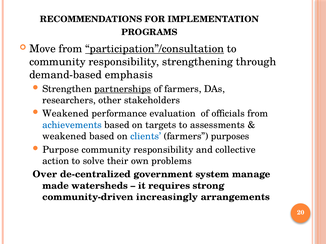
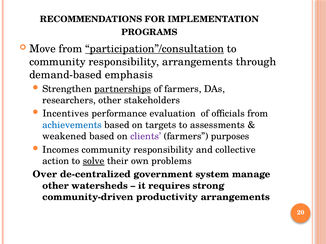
responsibility strengthening: strengthening -> arrangements (198, 62)
Weakened: Weakened -> Incentives (66, 114)
clients colour: blue -> purple (146, 137)
Purpose: Purpose -> Incomes (61, 150)
solve underline: none -> present (94, 161)
made: made -> other (56, 186)
increasingly: increasingly -> productivity (167, 197)
